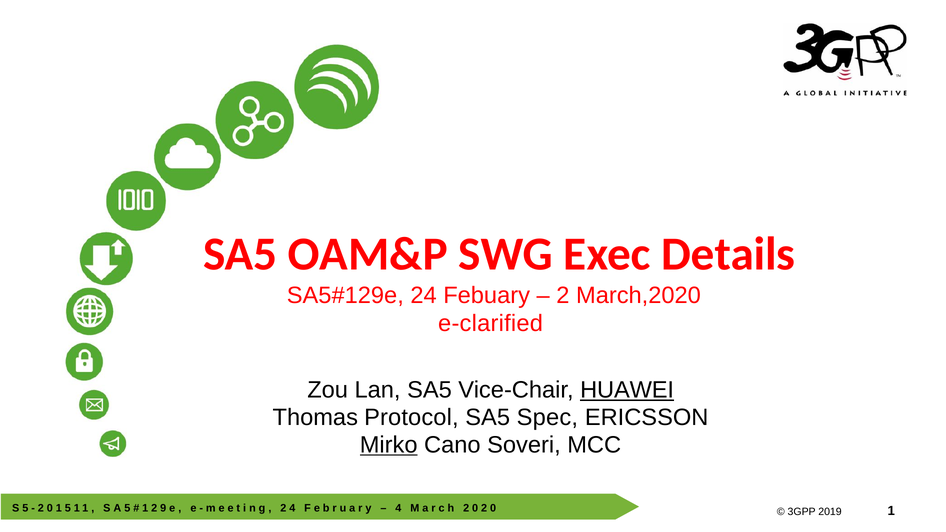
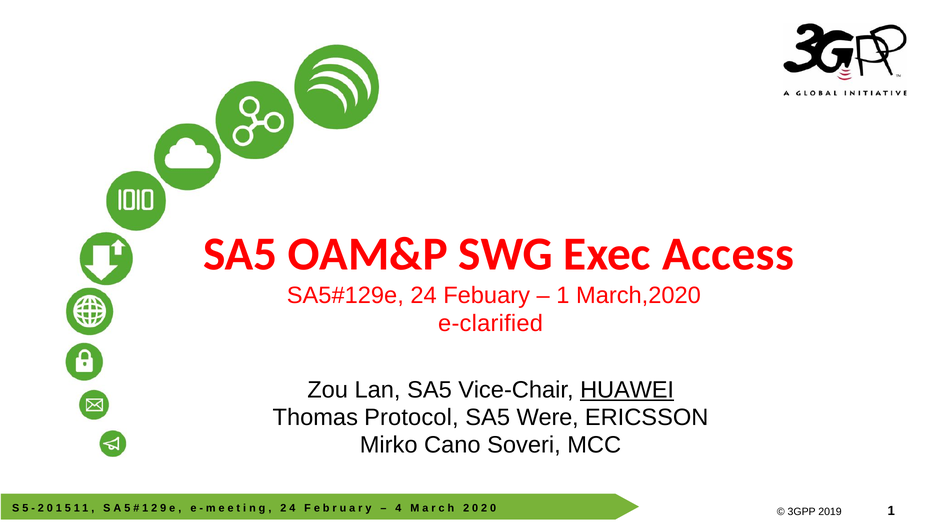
Details: Details -> Access (728, 254)
2: 2 -> 1 (563, 295)
Spec: Spec -> Were (548, 417)
Mirko underline: present -> none (389, 445)
